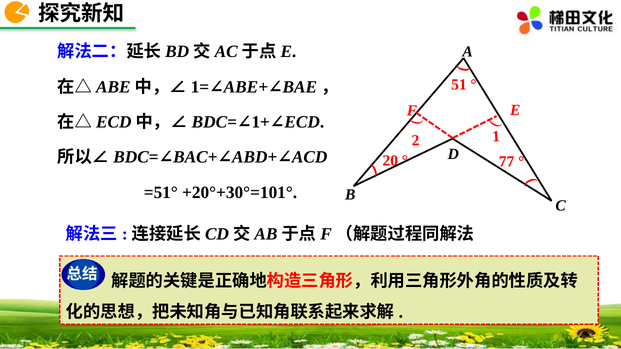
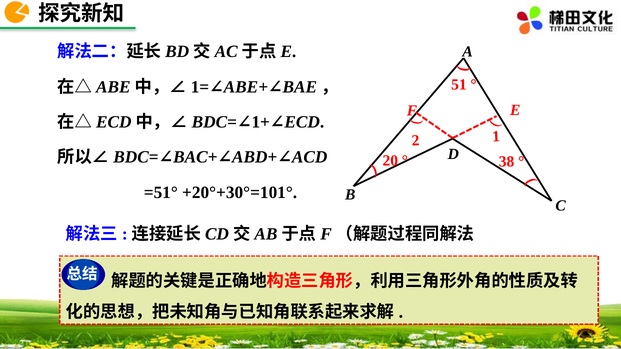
77: 77 -> 38 (507, 162)
